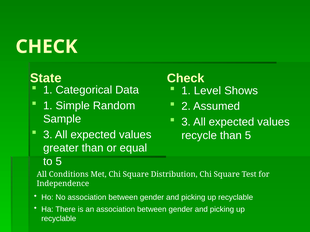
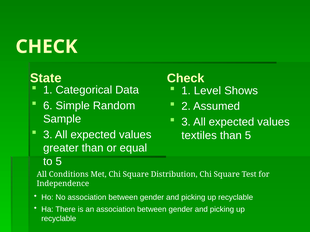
1: 1 -> 6 (48, 106)
recycle: recycle -> textiles (199, 136)
